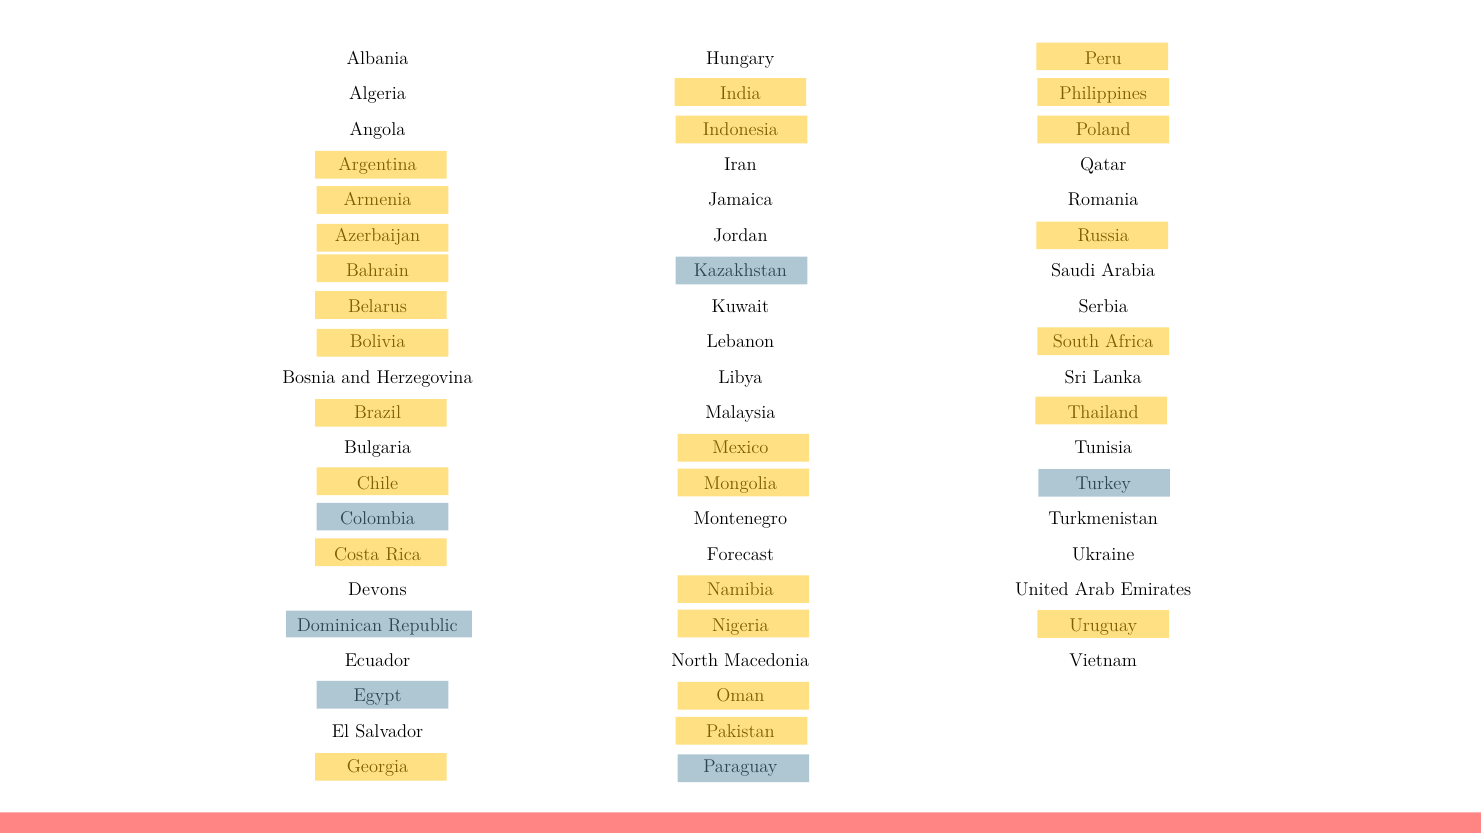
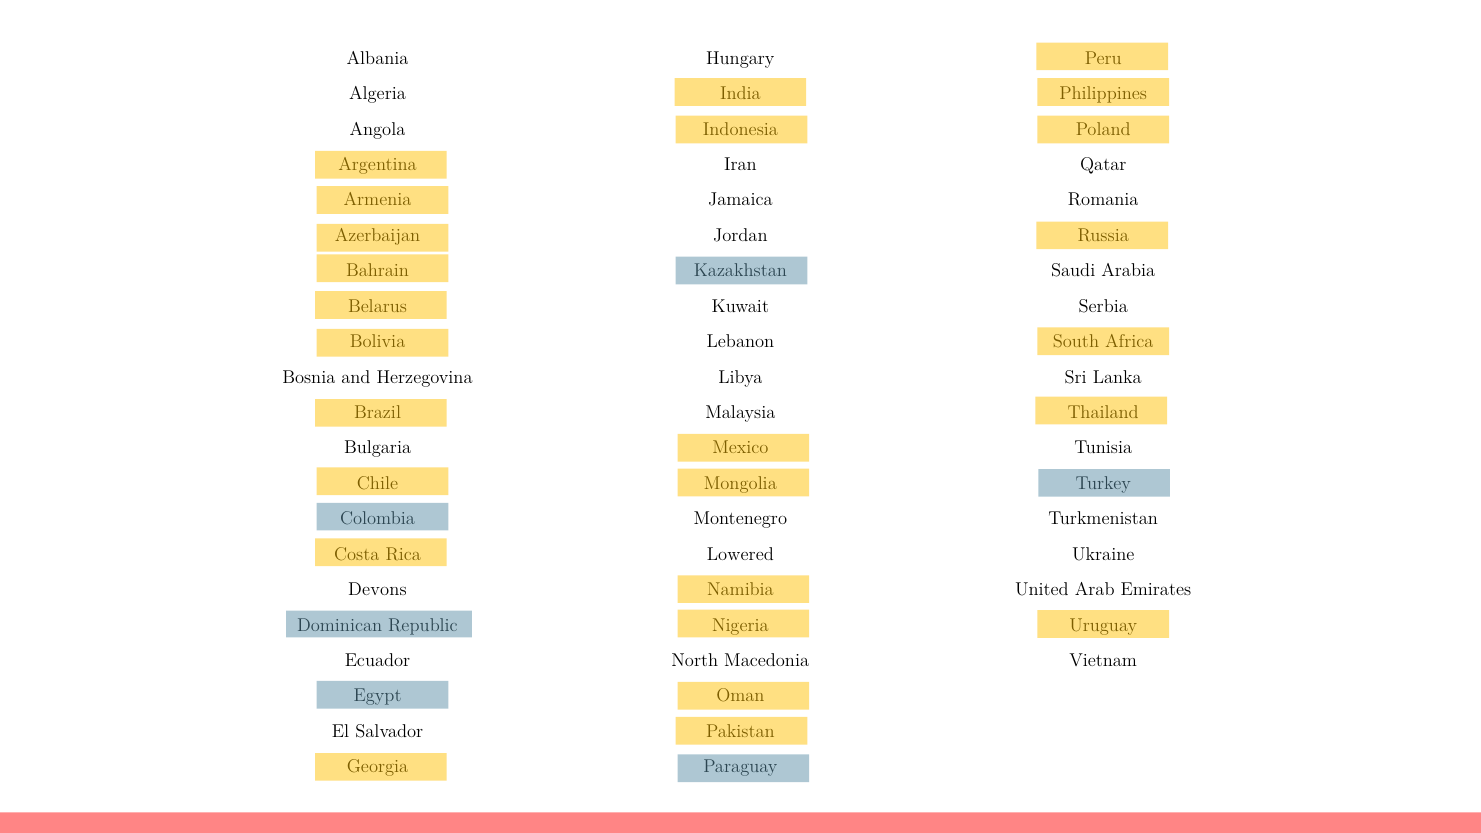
Forecast: Forecast -> Lowered (740, 554)
